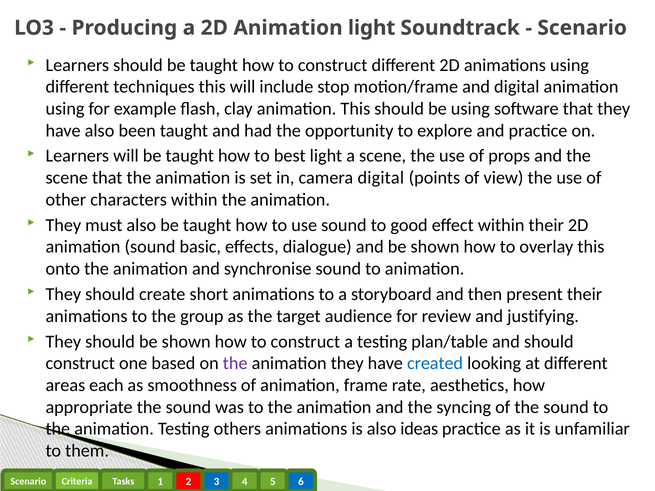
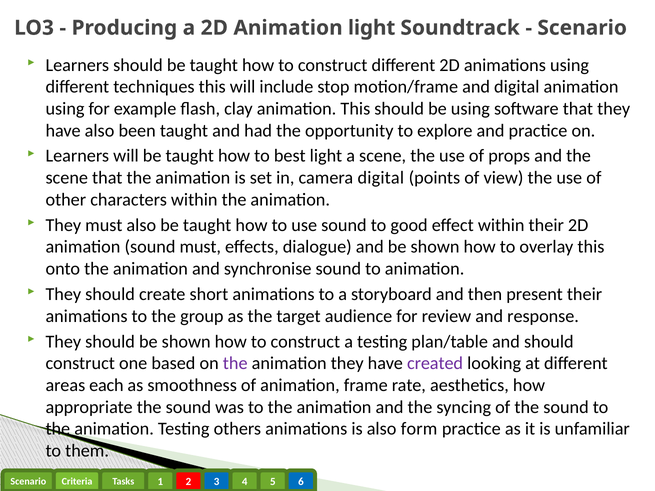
sound basic: basic -> must (200, 247)
justifying: justifying -> response (543, 316)
created colour: blue -> purple (435, 364)
ideas: ideas -> form (419, 429)
